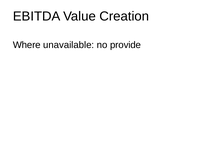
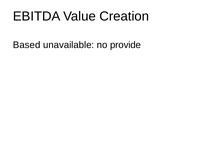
Where: Where -> Based (27, 45)
